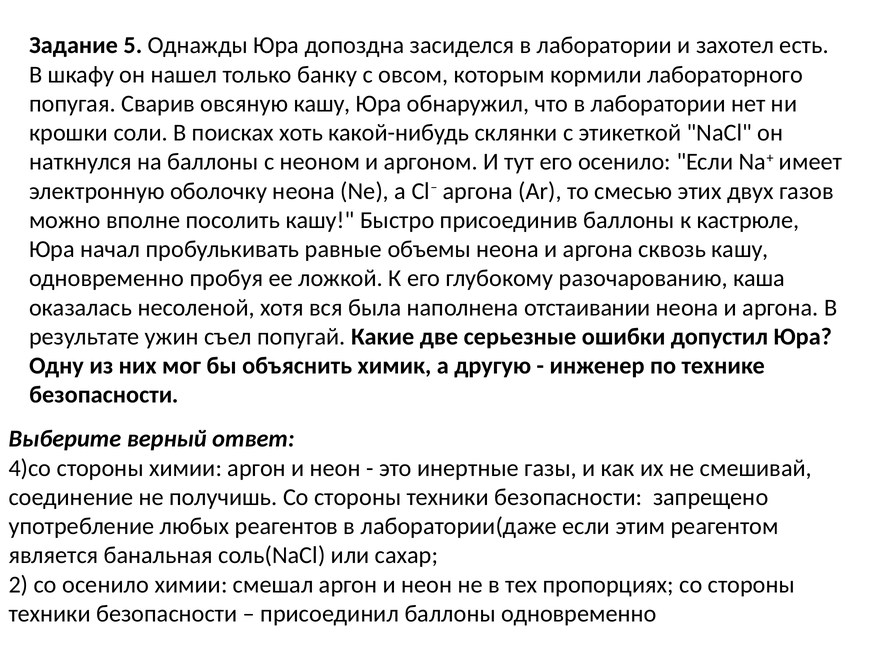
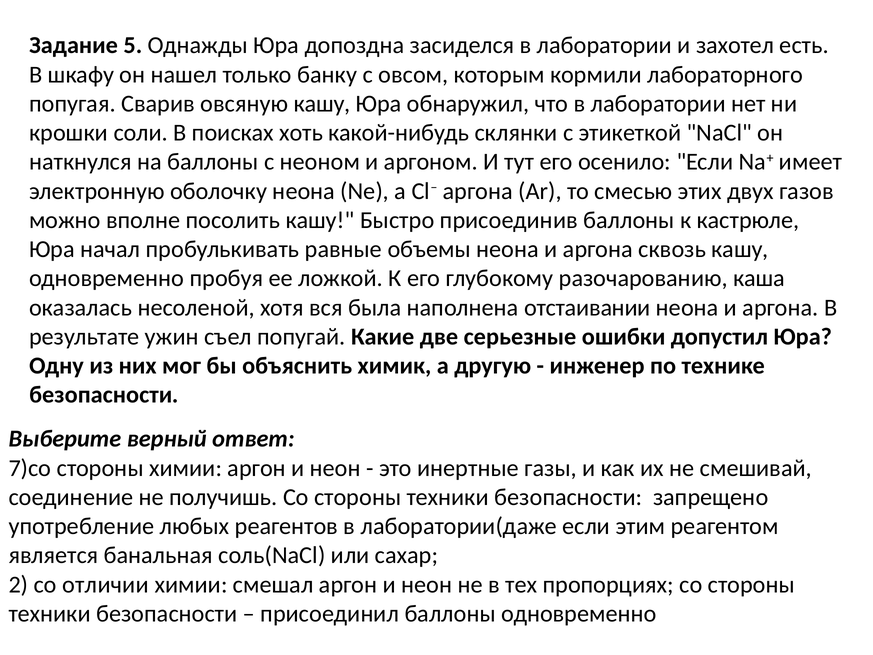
4)со: 4)со -> 7)со (30, 468)
со осенило: осенило -> отличии (106, 584)
